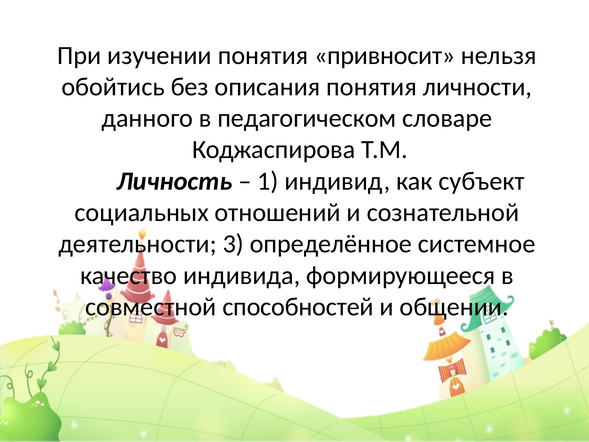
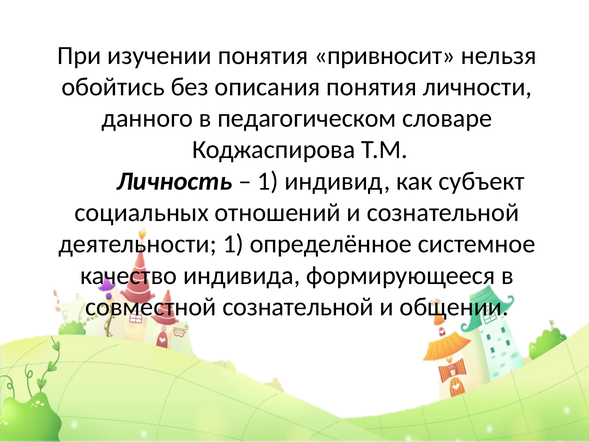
деятельности 3: 3 -> 1 (233, 244)
совместной способностей: способностей -> сознательной (298, 307)
